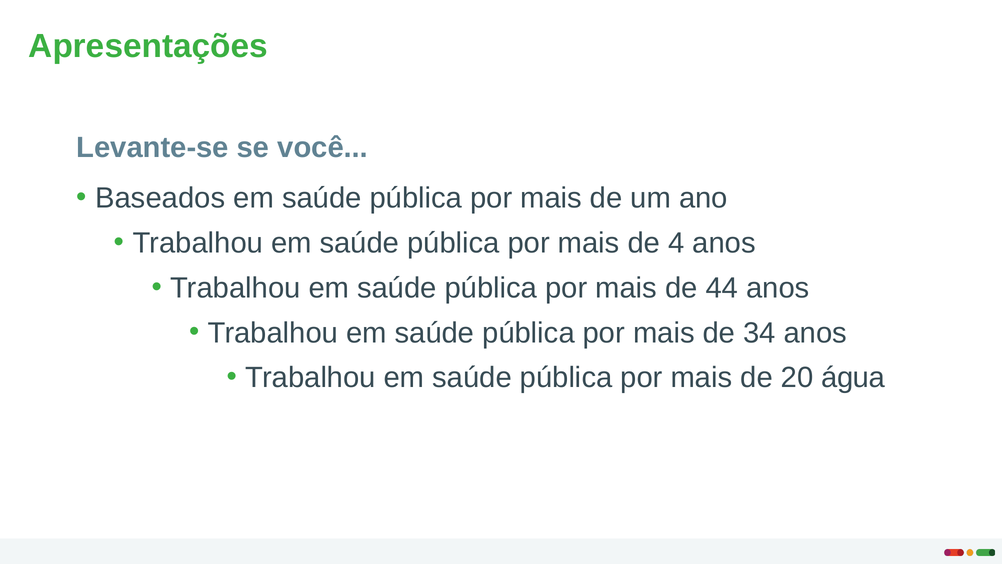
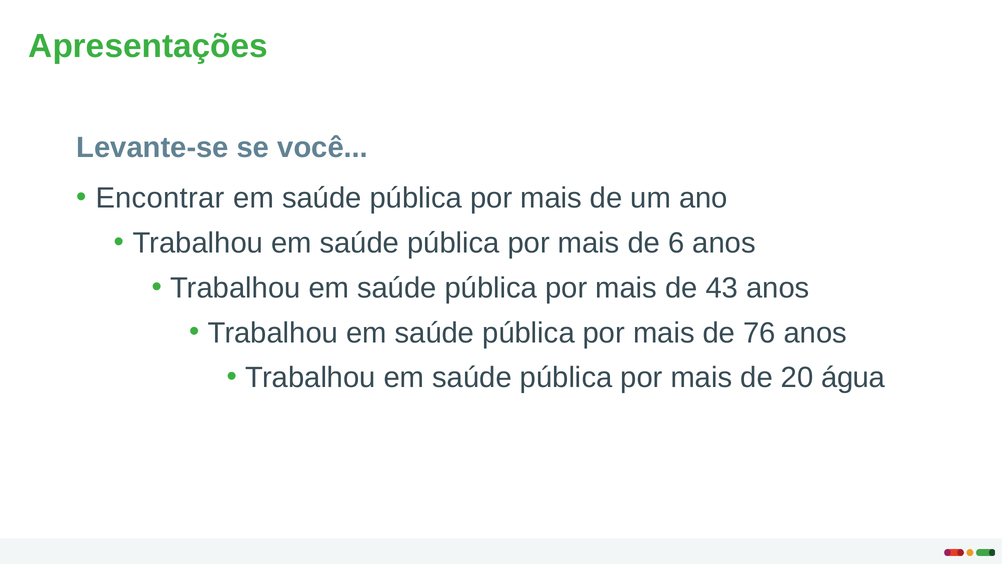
Baseados: Baseados -> Encontrar (160, 198)
4: 4 -> 6 (676, 243)
44: 44 -> 43 (722, 288)
34: 34 -> 76 (759, 333)
